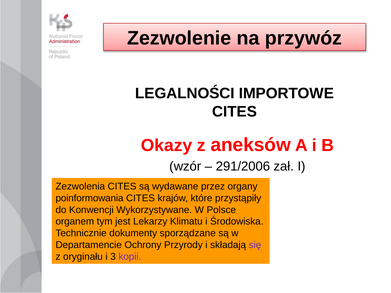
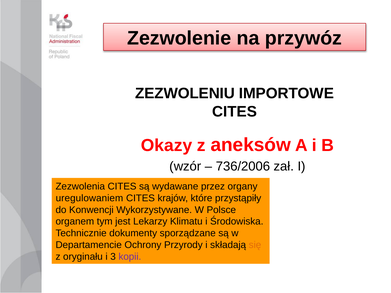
LEGALNOŚCI: LEGALNOŚCI -> ZEZWOLENIU (185, 93)
291/2006: 291/2006 -> 736/2006 (243, 166)
poinformowania: poinformowania -> uregulowaniem (89, 198)
się colour: purple -> orange (255, 245)
